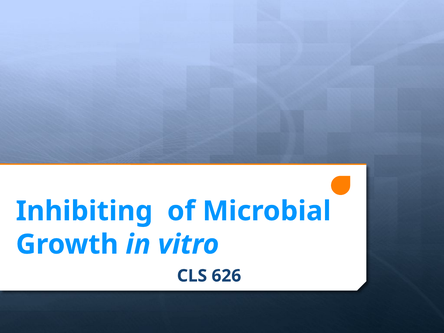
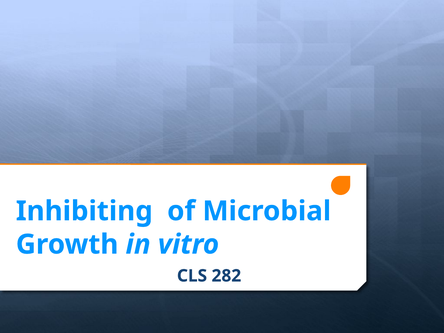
626: 626 -> 282 (226, 276)
